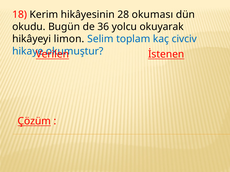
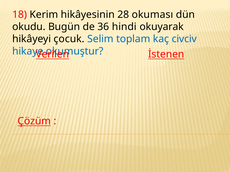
yolcu: yolcu -> hindi (124, 27)
limon: limon -> çocuk (69, 39)
